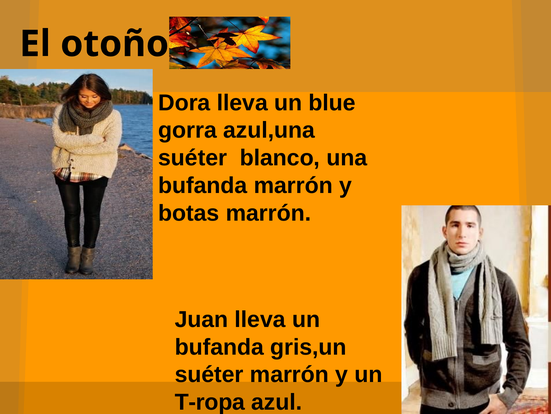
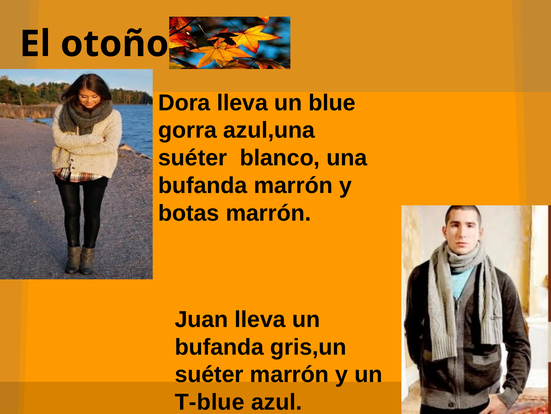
T-ropa: T-ropa -> T-blue (210, 402)
